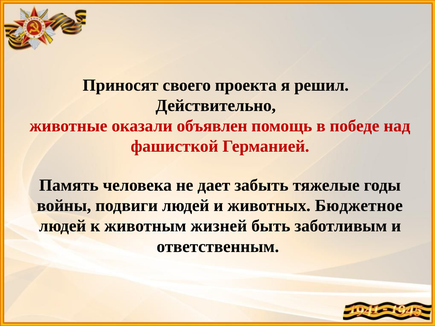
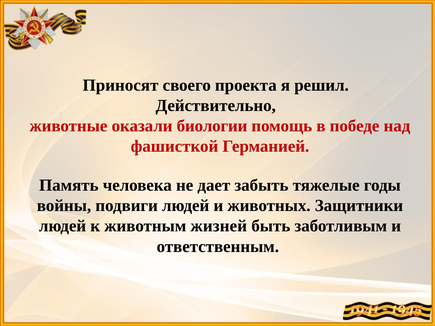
объявлен: объявлен -> биологии (212, 126)
Бюджетное: Бюджетное -> Защитники (359, 206)
